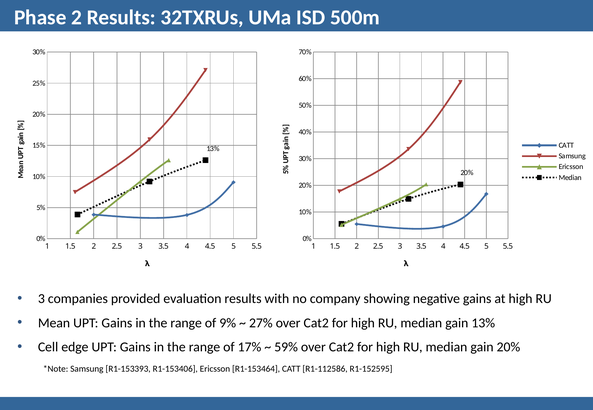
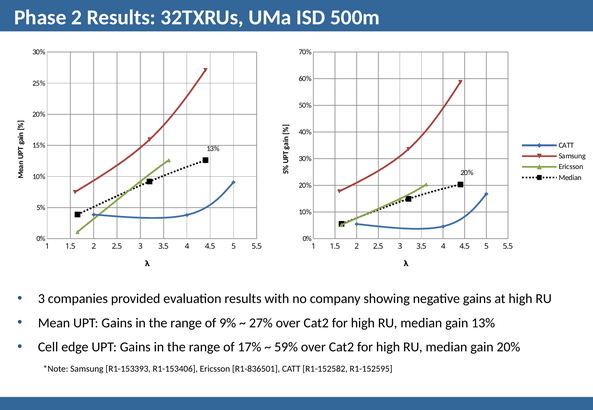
R1-153464: R1-153464 -> R1-836501 (256, 369)
R1-112586: R1-112586 -> R1-152582 (325, 369)
